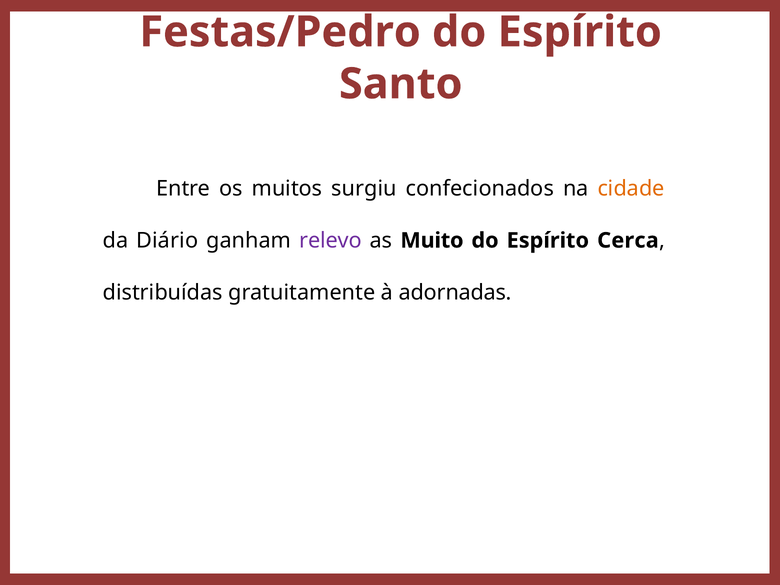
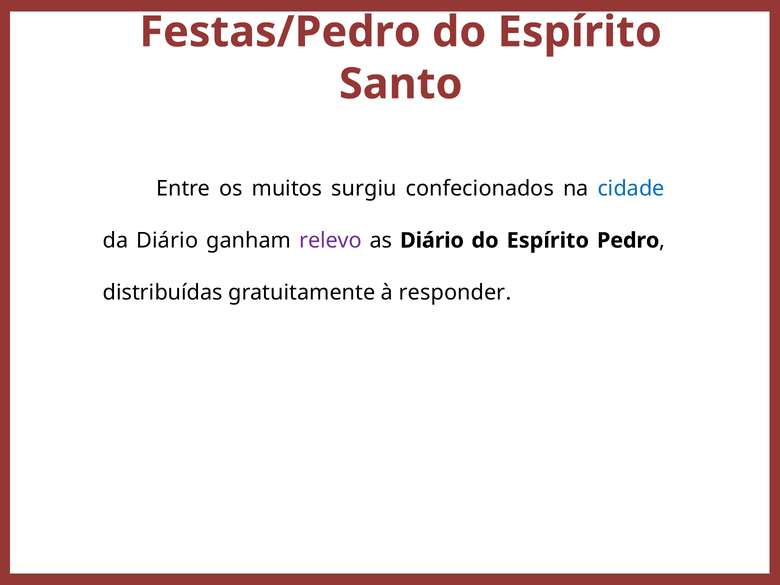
cidade colour: orange -> blue (631, 188)
as Muito: Muito -> Diário (432, 240)
Cerca: Cerca -> Pedro (628, 240)
adornadas: adornadas -> responder (455, 293)
